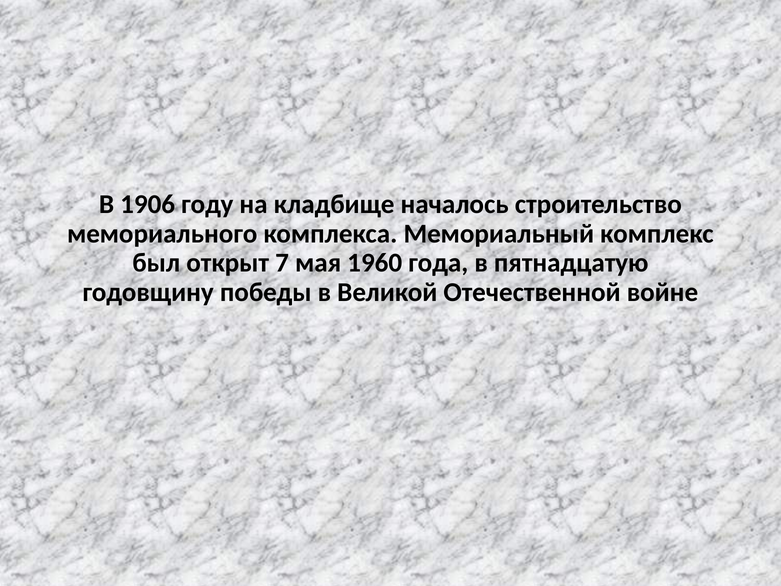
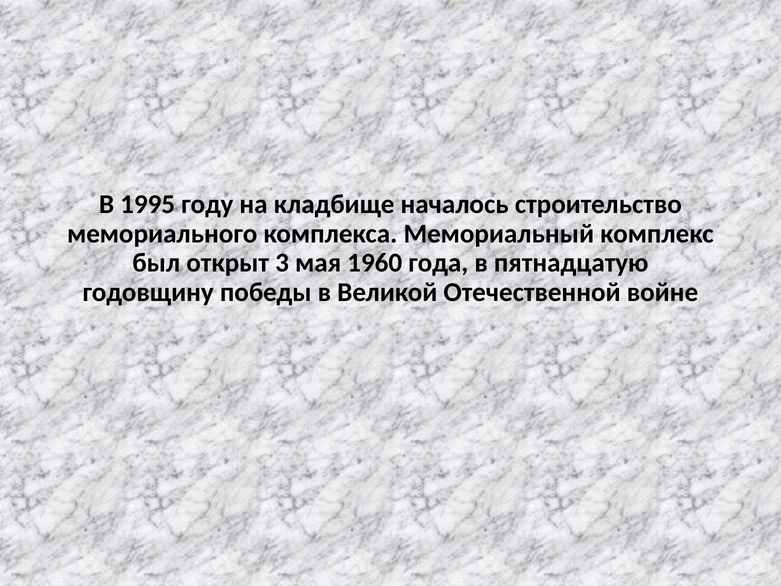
1906: 1906 -> 1995 (148, 204)
7: 7 -> 3 (282, 263)
